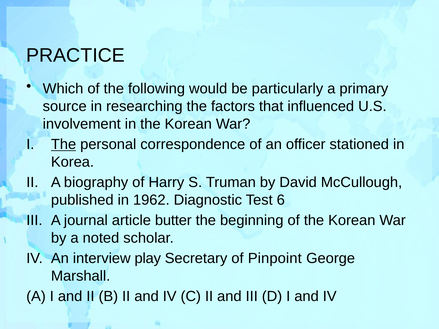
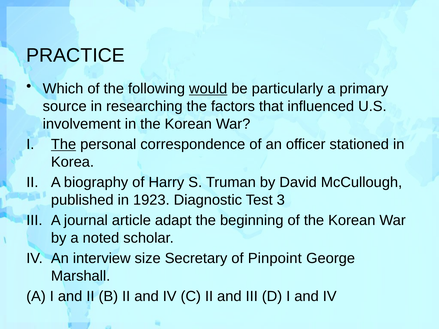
would underline: none -> present (208, 89)
1962: 1962 -> 1923 (151, 200)
6: 6 -> 3 (281, 200)
butter: butter -> adapt (173, 221)
play: play -> size (148, 259)
